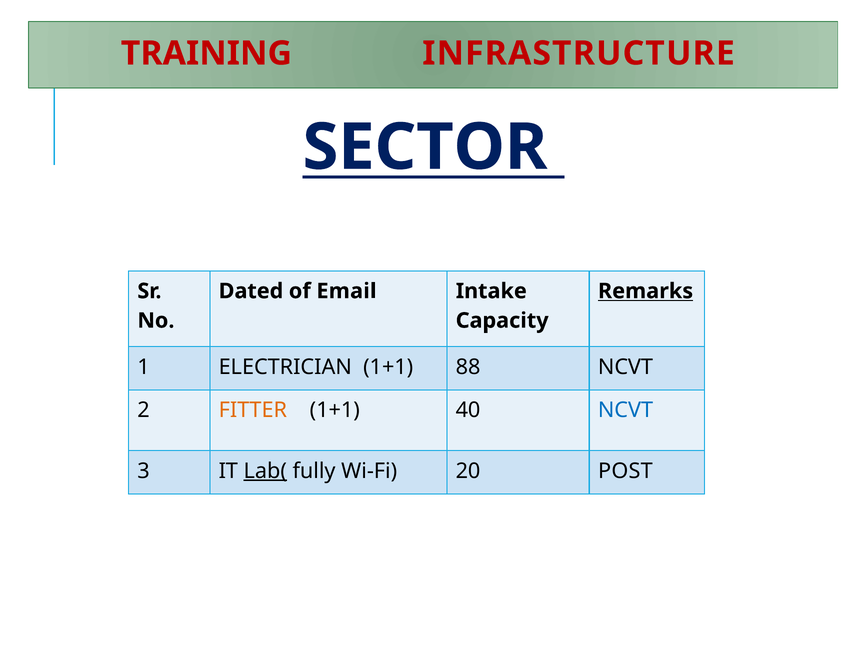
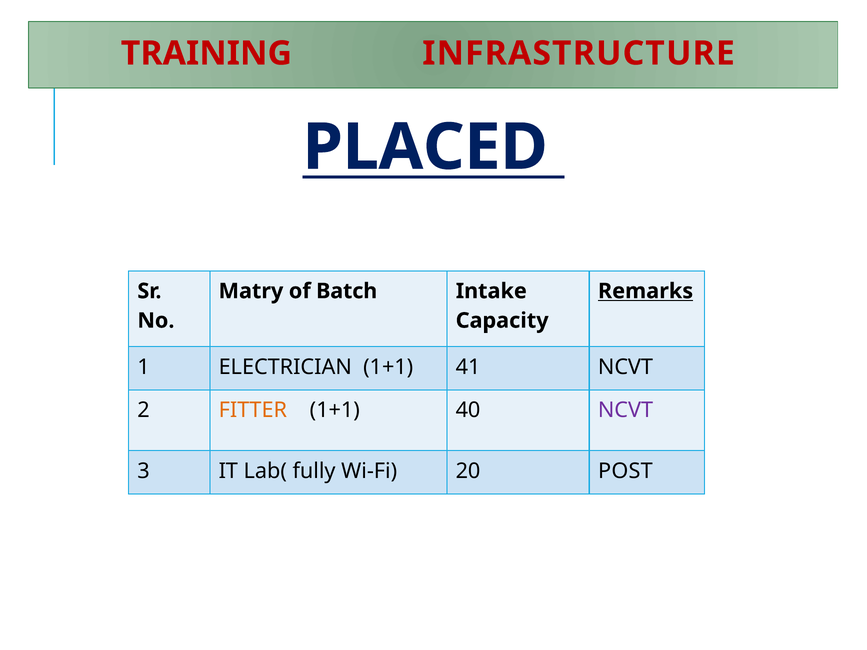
SECTOR: SECTOR -> PLACED (425, 147)
Dated: Dated -> Matry (251, 291)
Email: Email -> Batch (347, 291)
88: 88 -> 41 (468, 367)
NCVT colour: blue -> purple (625, 410)
Lab( underline: present -> none (265, 471)
